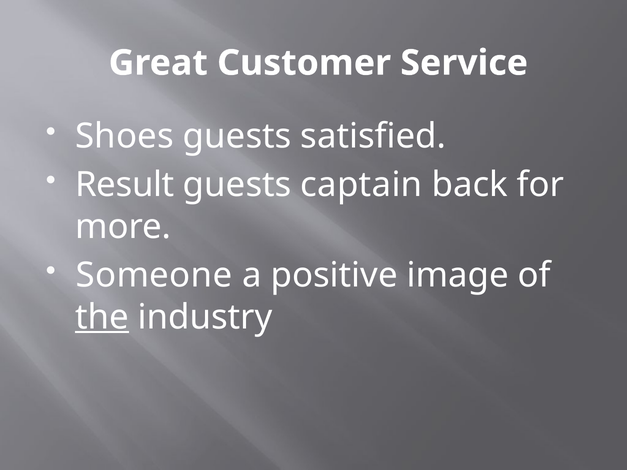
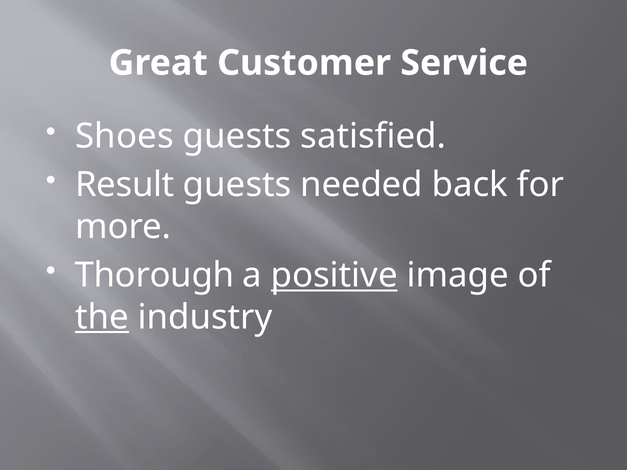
captain: captain -> needed (362, 185)
Someone: Someone -> Thorough (154, 275)
positive underline: none -> present (334, 275)
